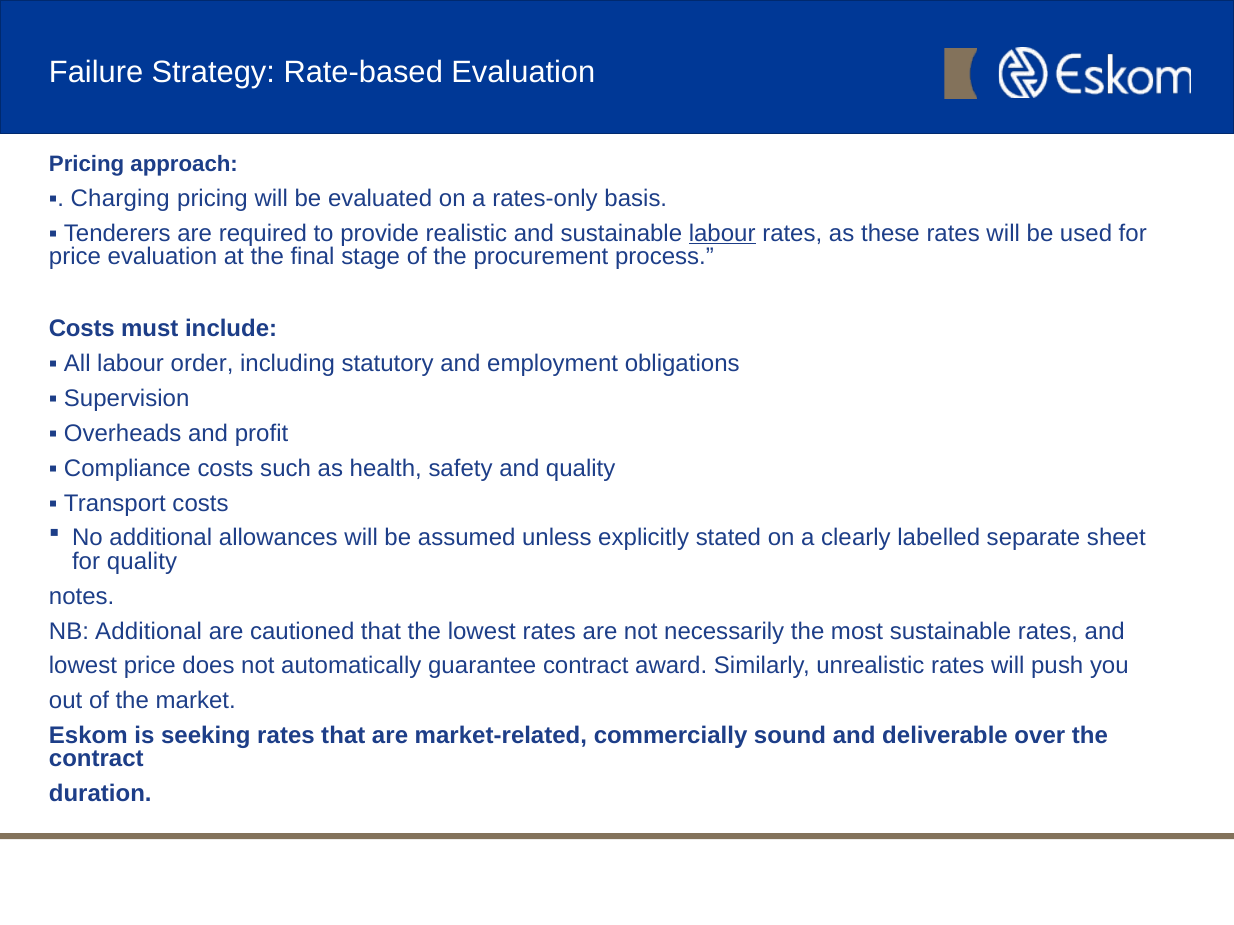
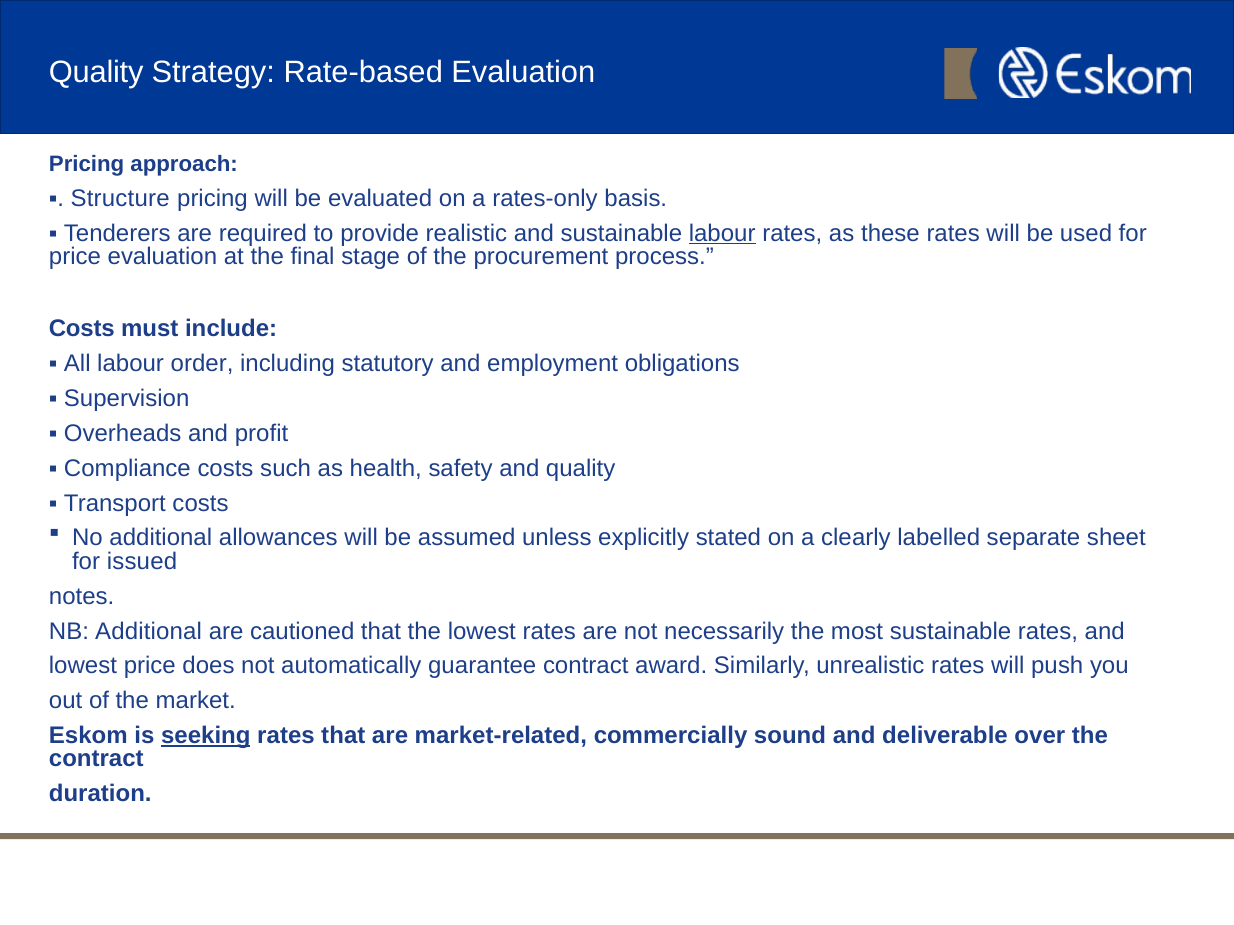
Failure: Failure -> Quality (96, 73)
Charging: Charging -> Structure (120, 199)
for quality: quality -> issued (142, 562)
seeking underline: none -> present (206, 736)
